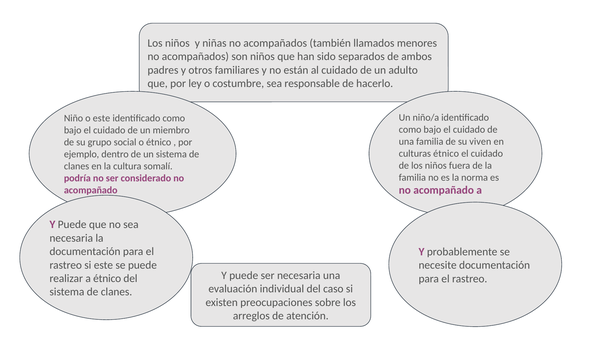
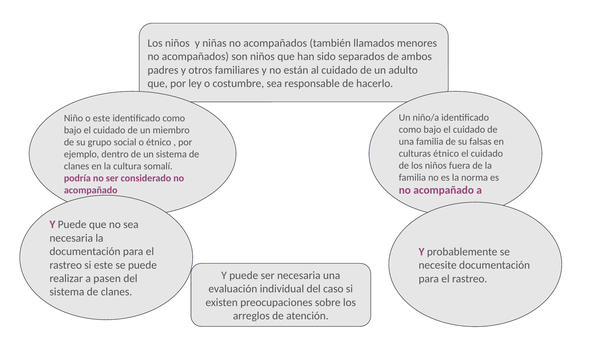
viven: viven -> falsas (480, 141)
a étnico: étnico -> pasen (107, 278)
